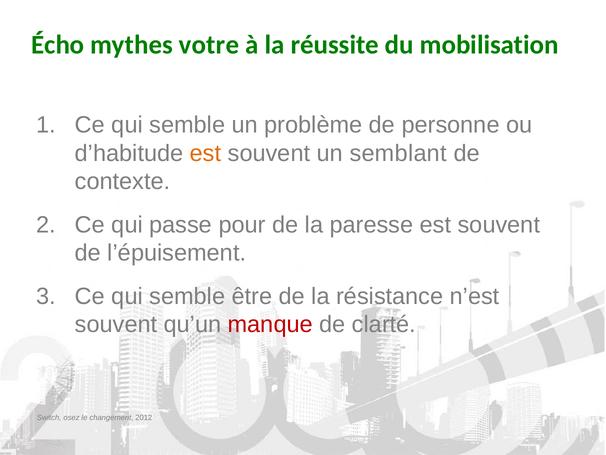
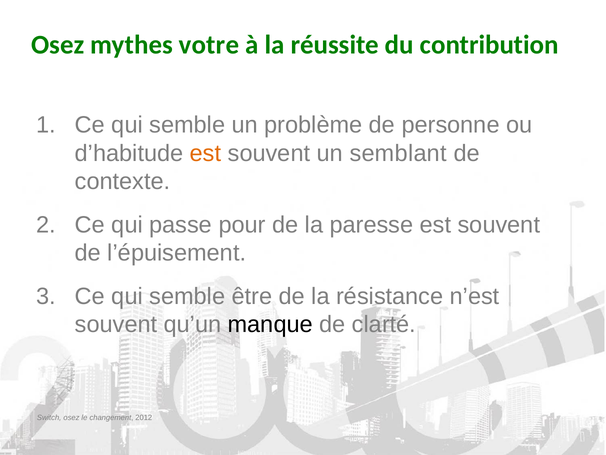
Écho: Écho -> Osez (58, 45)
mobilisation: mobilisation -> contribution (489, 45)
manque colour: red -> black (270, 324)
